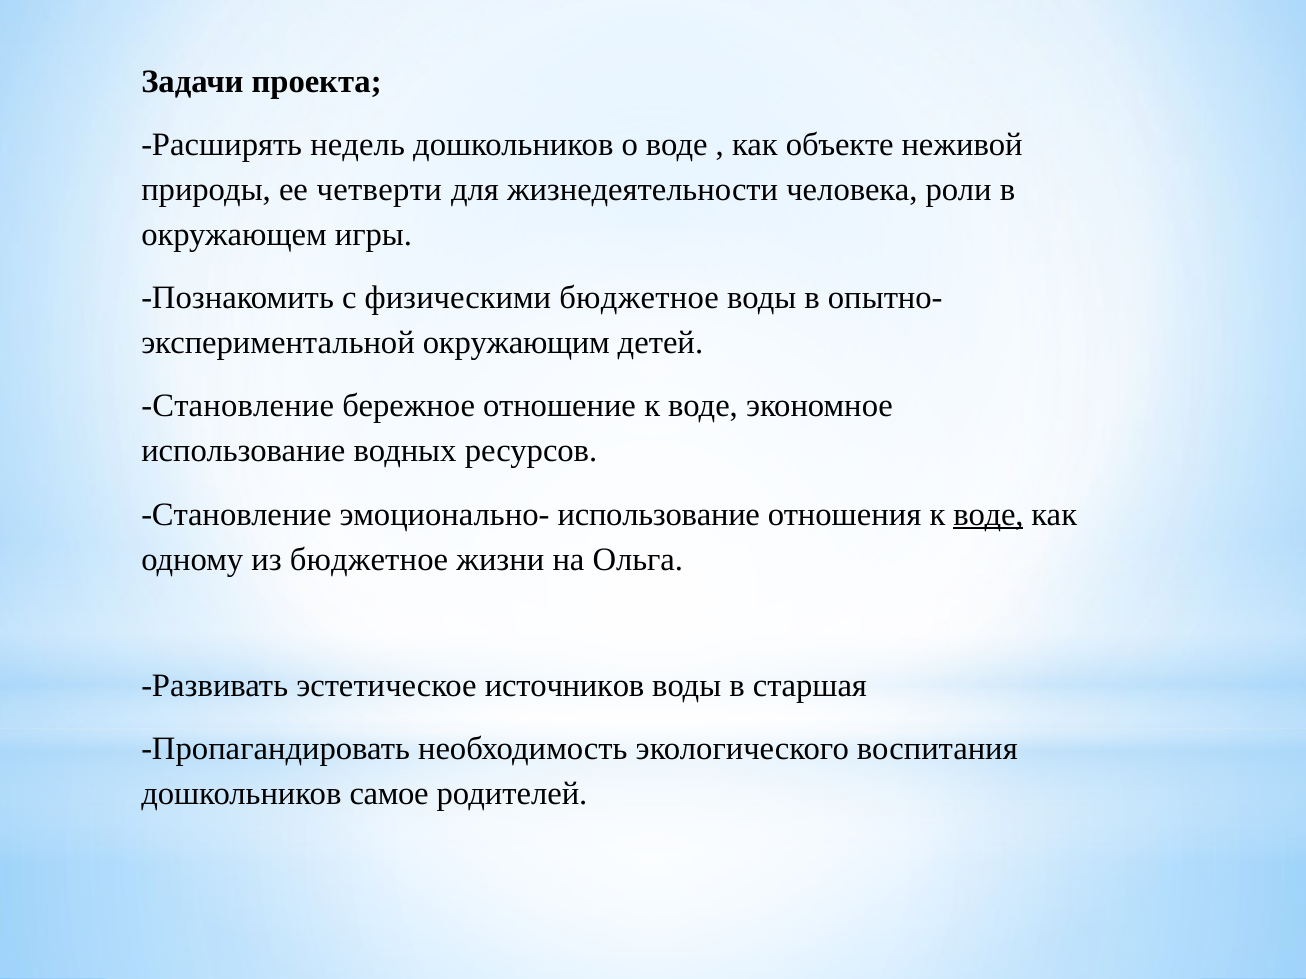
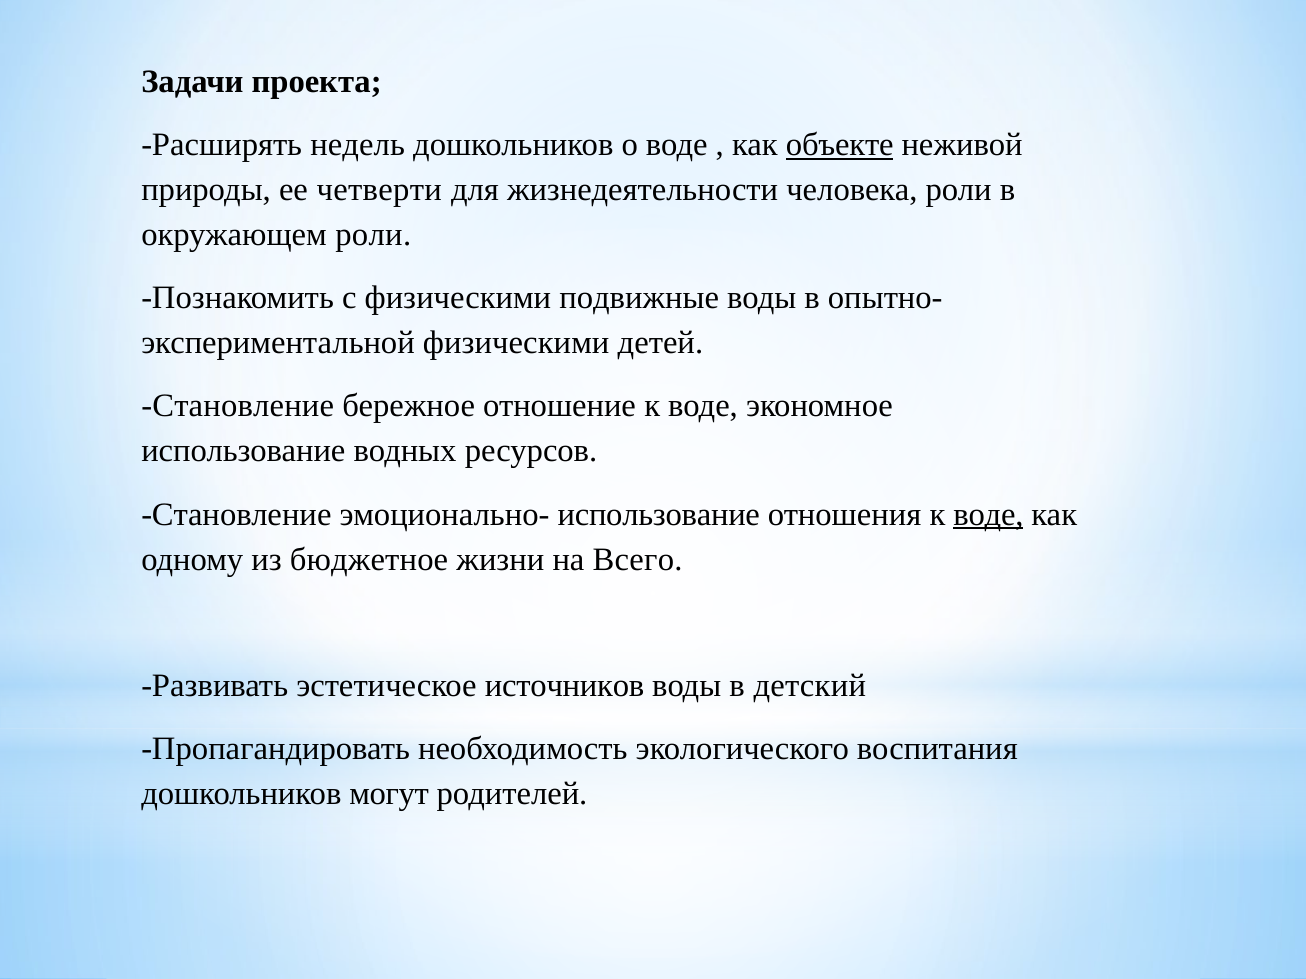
объекте underline: none -> present (840, 145)
окружающем игры: игры -> роли (373, 235)
физическими бюджетное: бюджетное -> подвижные (639, 298)
экспериментальной окружающим: окружающим -> физическими (516, 343)
Ольга: Ольга -> Всего (638, 560)
старшая: старшая -> детский (810, 686)
самое: самое -> могут (389, 794)
